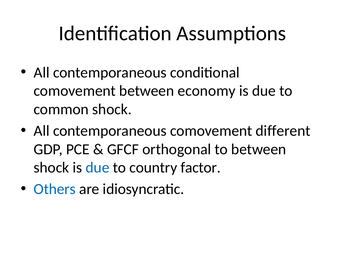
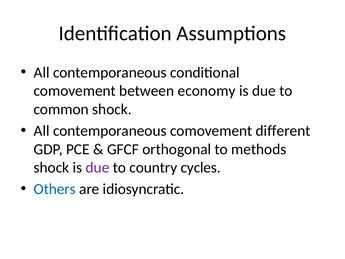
to between: between -> methods (259, 149)
due colour: blue -> purple (98, 167)
factor: factor -> cycles (201, 167)
